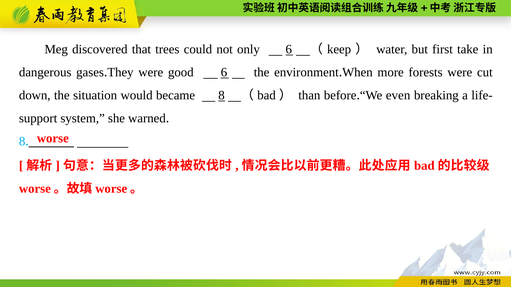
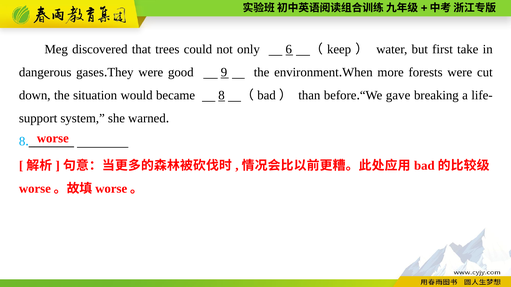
good 6: 6 -> 9 (224, 72)
even: even -> gave (398, 95)
